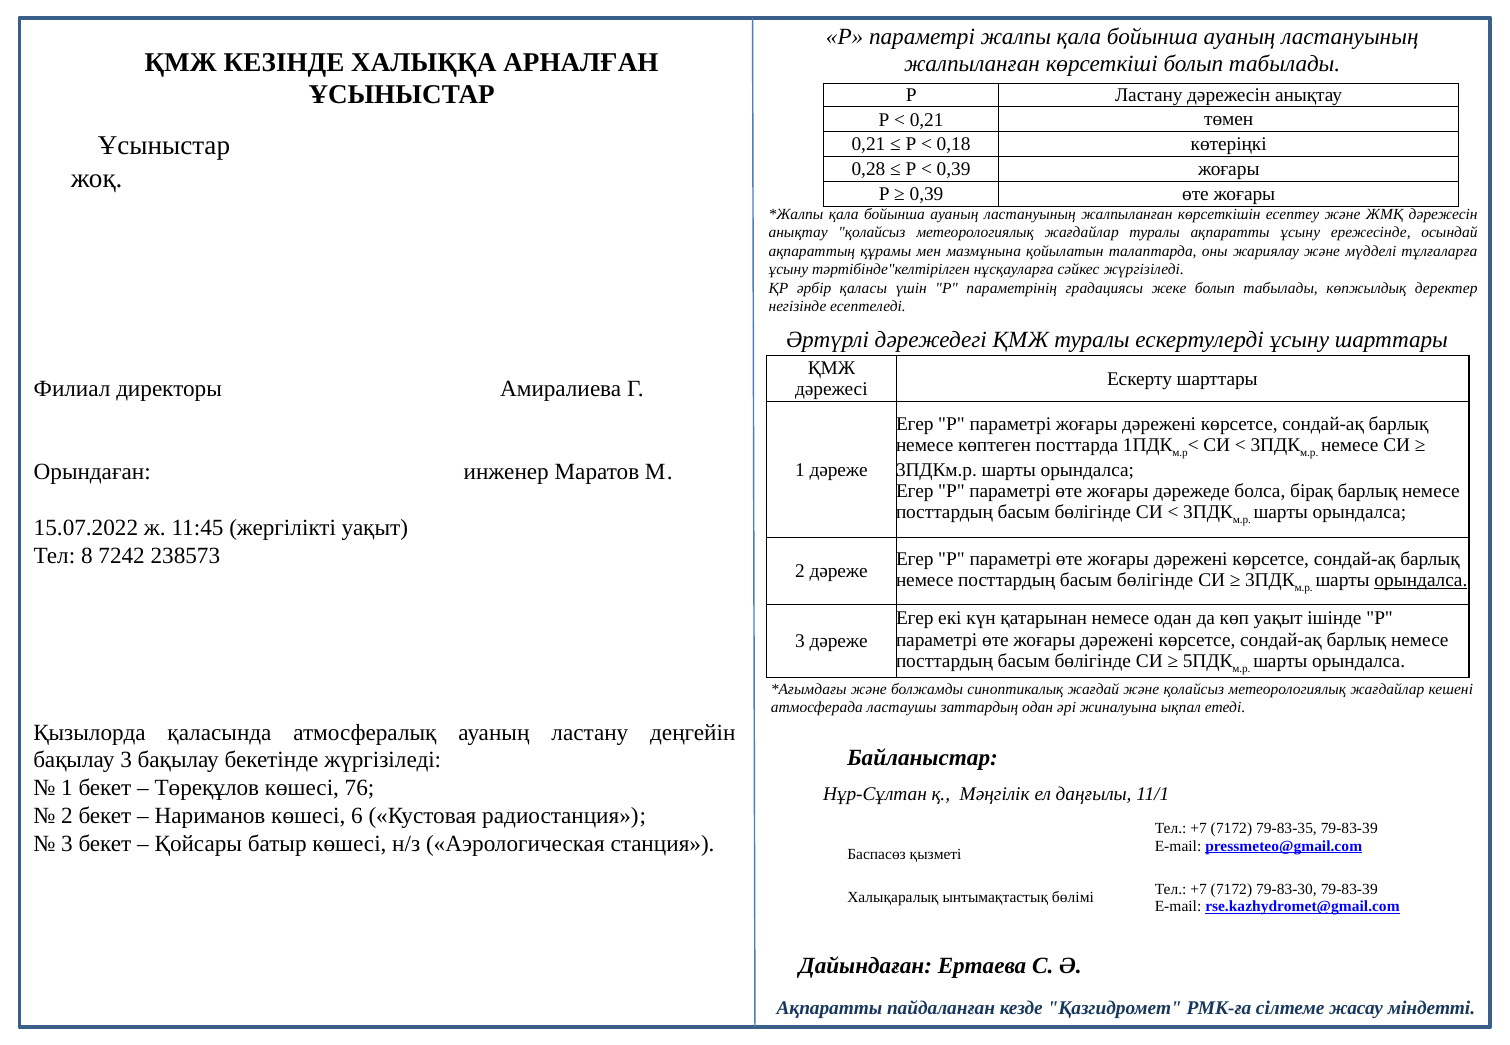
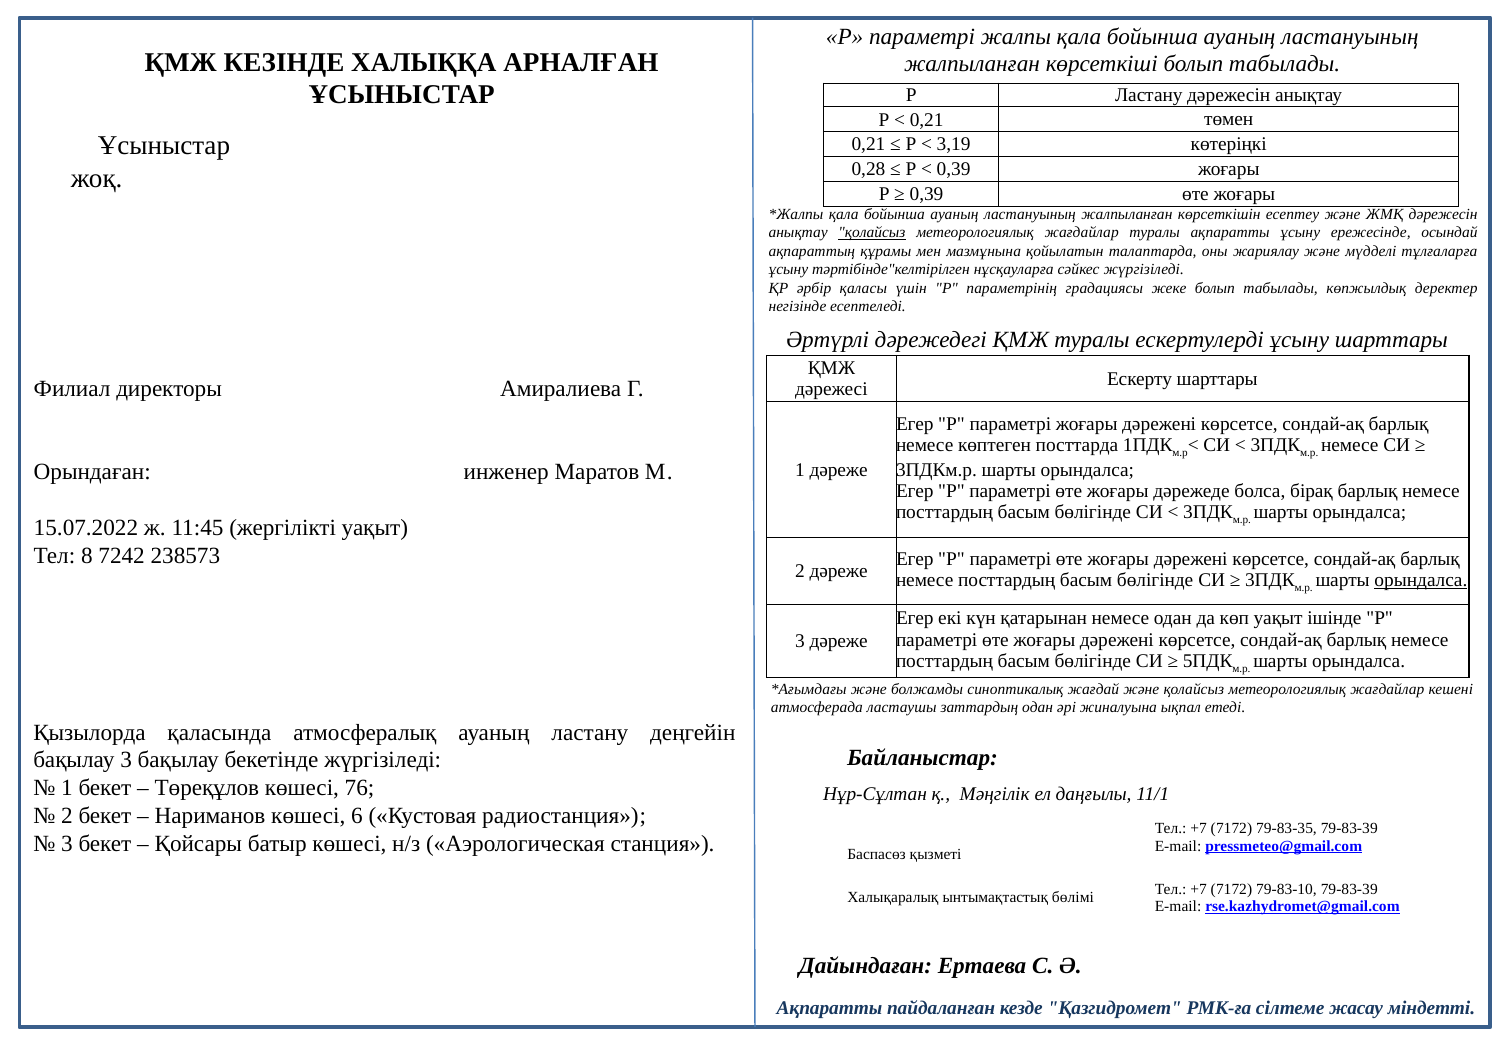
0,18: 0,18 -> 3,19 (954, 145)
қолайсыз underline: none -> present (872, 233)
79-83-30: 79-83-30 -> 79-83-10 (1286, 889)
